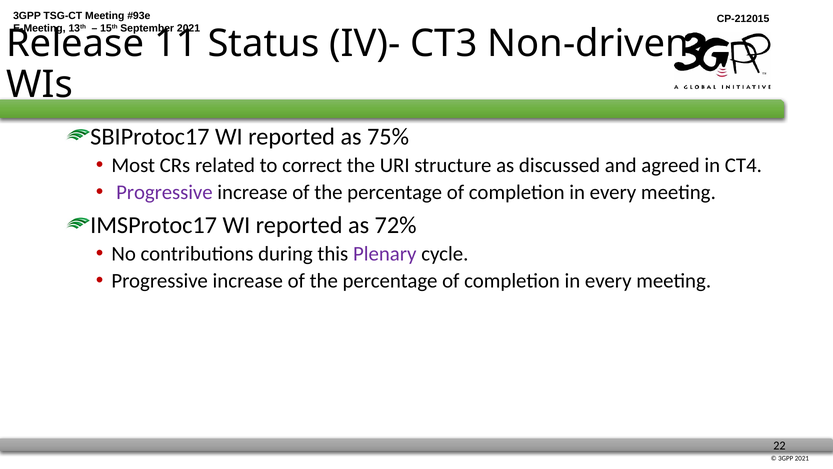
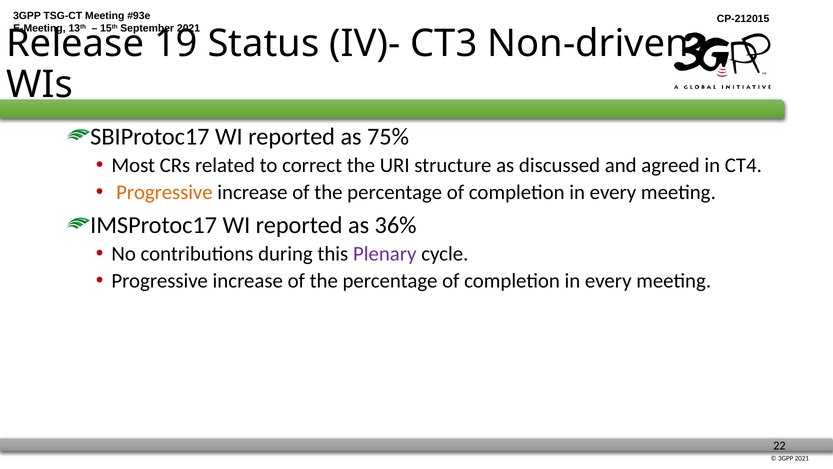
11: 11 -> 19 (176, 44)
Progressive colour: purple -> orange (164, 192)
72%: 72% -> 36% (396, 225)
